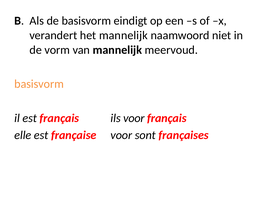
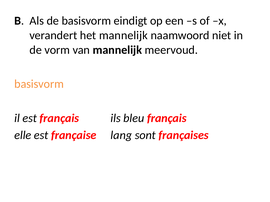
ils voor: voor -> bleu (134, 118)
française voor: voor -> lang (121, 135)
